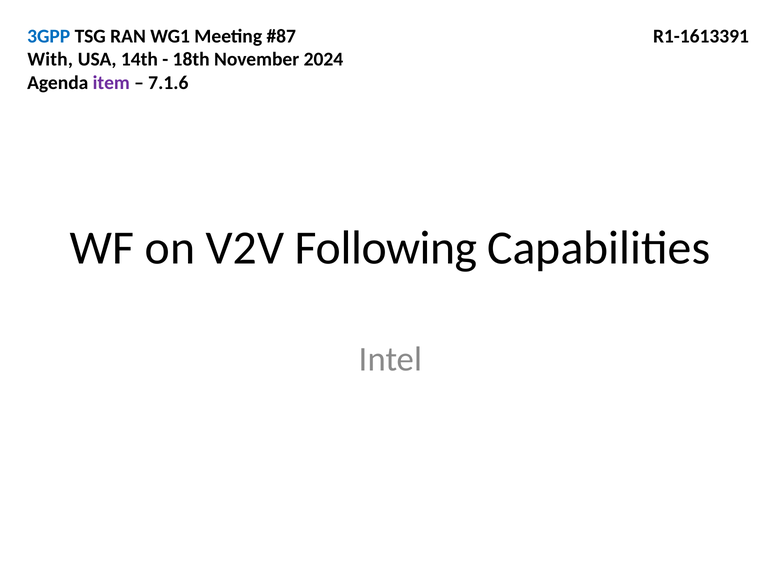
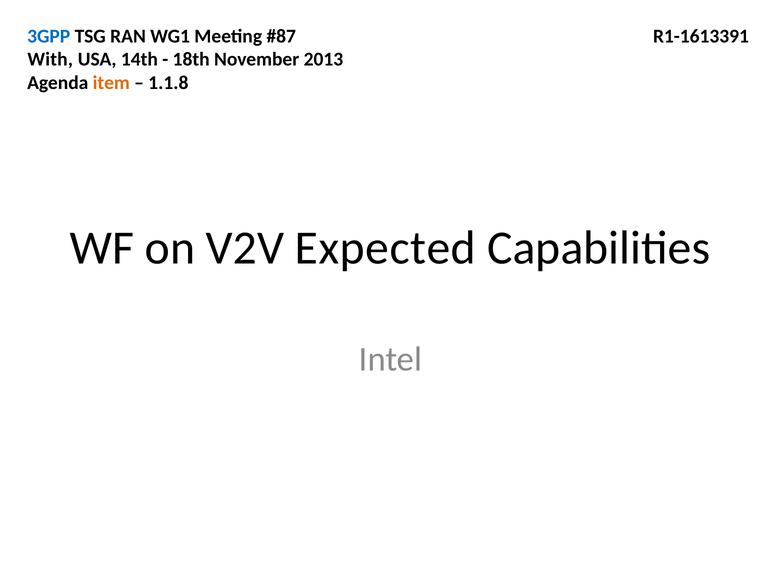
2024: 2024 -> 2013 (323, 60)
item colour: purple -> orange (111, 83)
7.1.6: 7.1.6 -> 1.1.8 (168, 83)
Following: Following -> Expected (385, 248)
